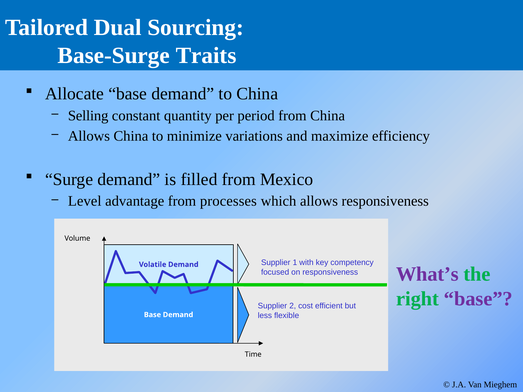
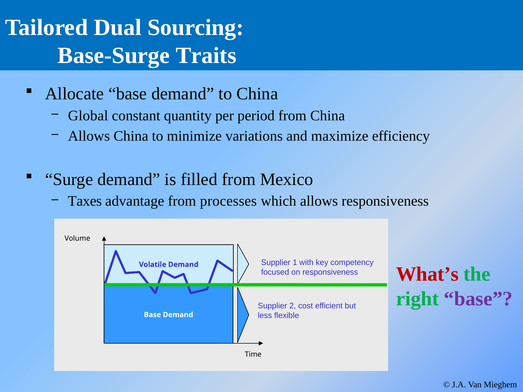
Selling: Selling -> Global (88, 116)
Level: Level -> Taxes (85, 201)
What’s colour: purple -> red (427, 274)
